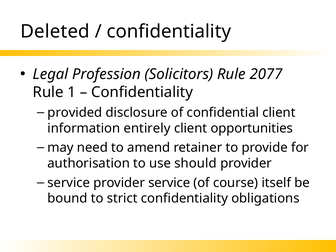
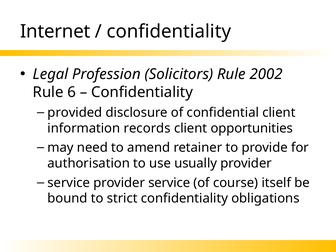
Deleted: Deleted -> Internet (55, 31)
2077: 2077 -> 2002 (266, 74)
1: 1 -> 6 (72, 92)
entirely: entirely -> records (147, 128)
should: should -> usually (196, 163)
